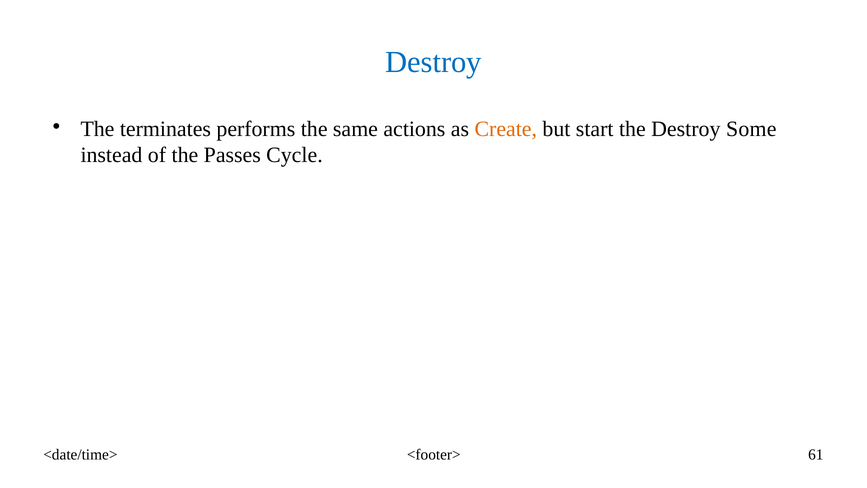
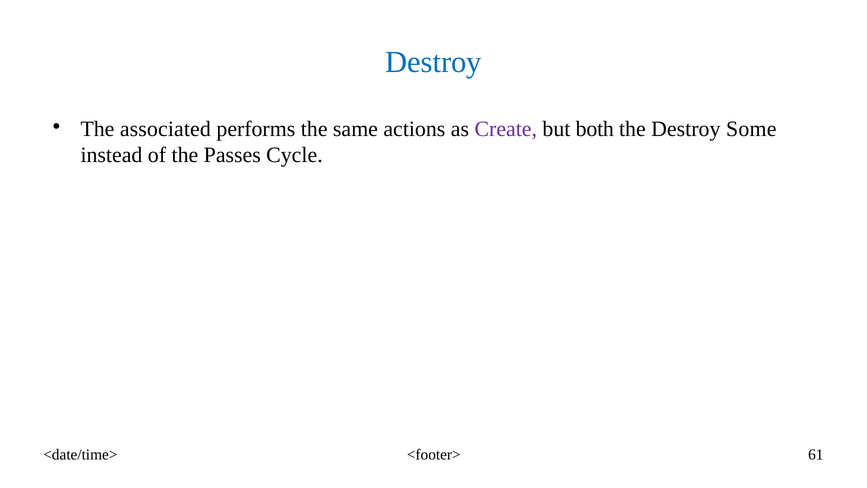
terminates: terminates -> associated (165, 129)
Create colour: orange -> purple (506, 129)
start: start -> both (595, 129)
